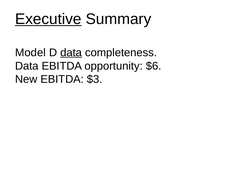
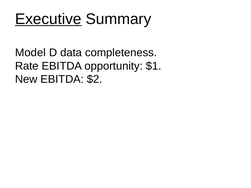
data underline: present -> none (71, 53)
Data: Data -> Rate (27, 66)
$6: $6 -> $1 (154, 66)
$3: $3 -> $2 (95, 79)
